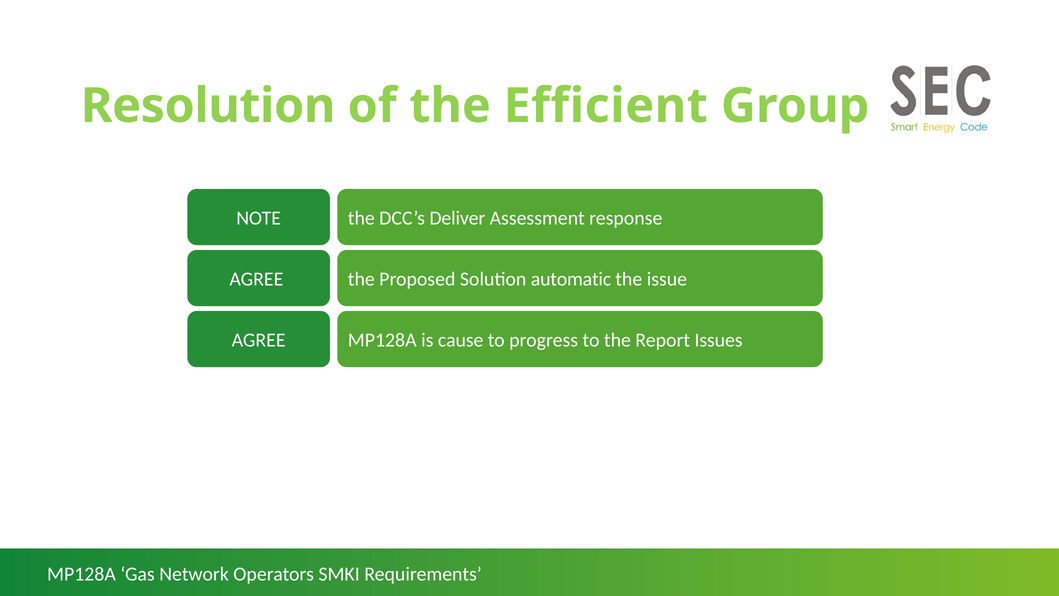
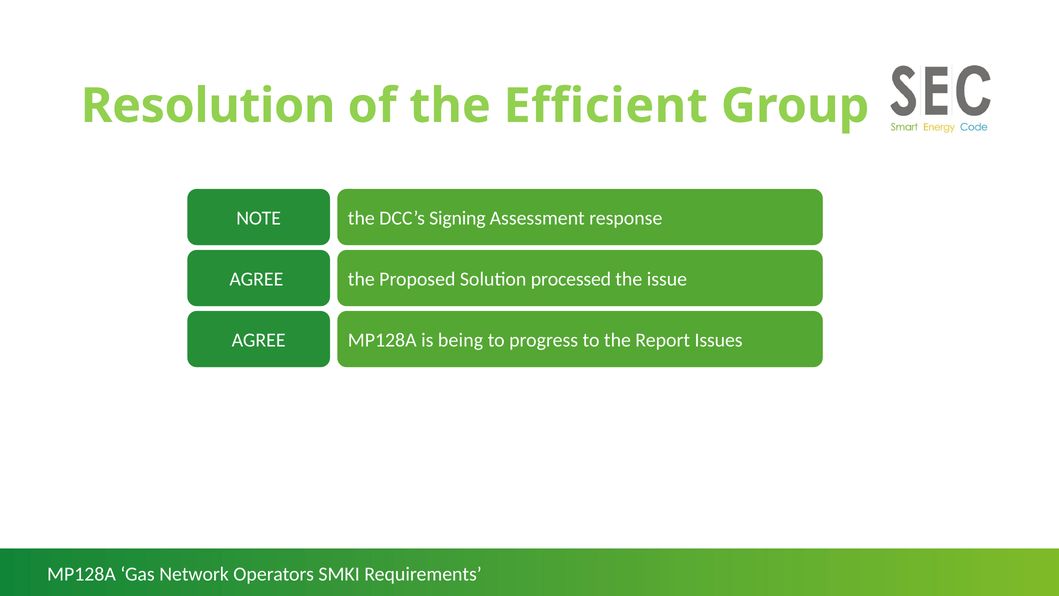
Deliver: Deliver -> Signing (457, 218)
automatic: automatic -> processed (571, 279)
cause: cause -> being (461, 340)
